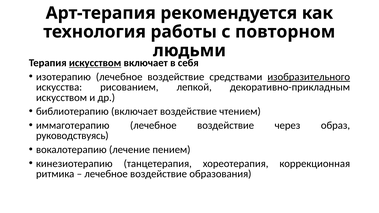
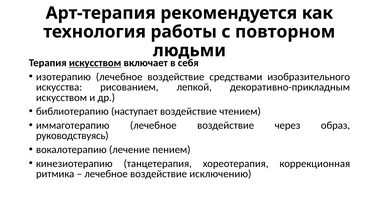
изобразительного underline: present -> none (309, 77)
библиотерапию включает: включает -> наступает (134, 112)
образования: образования -> исключению (220, 174)
